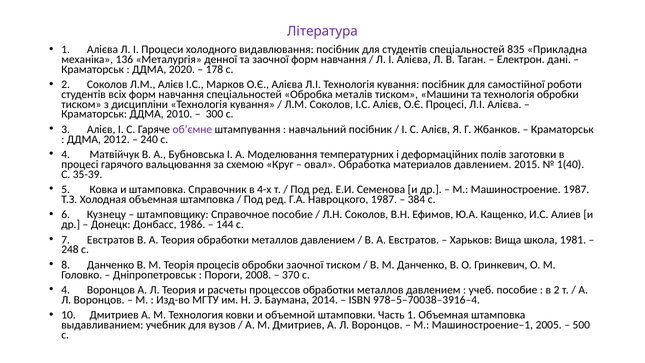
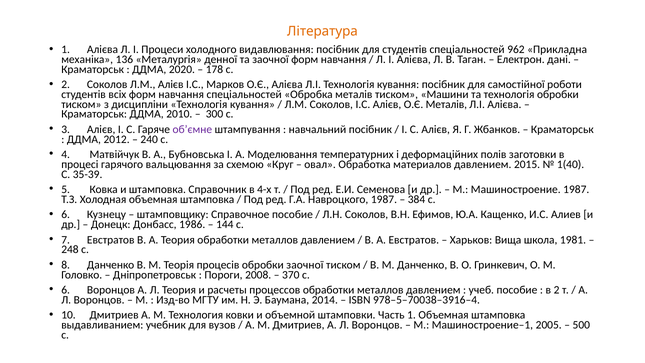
Література colour: purple -> orange (322, 31)
835: 835 -> 962 (516, 50)
О.Є Процесі: Процесі -> Металів (446, 104)
4: 4 -> 6 (66, 290)
